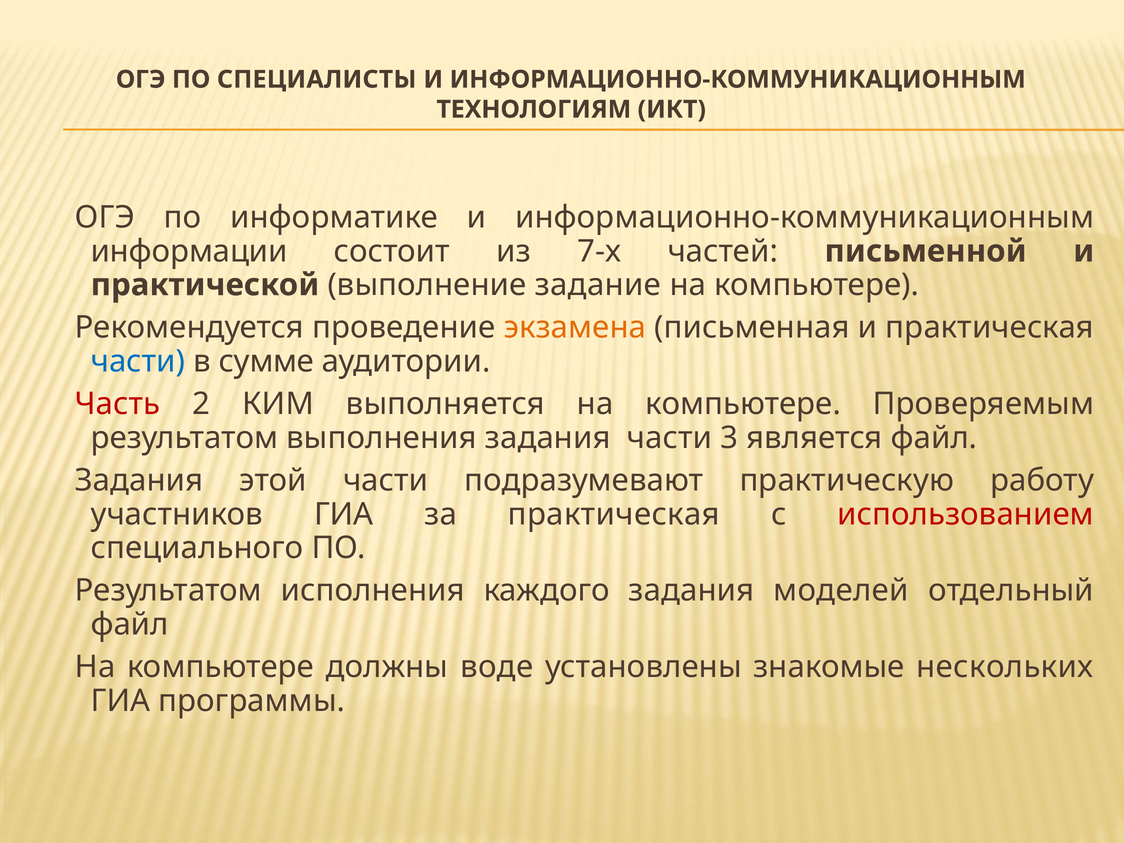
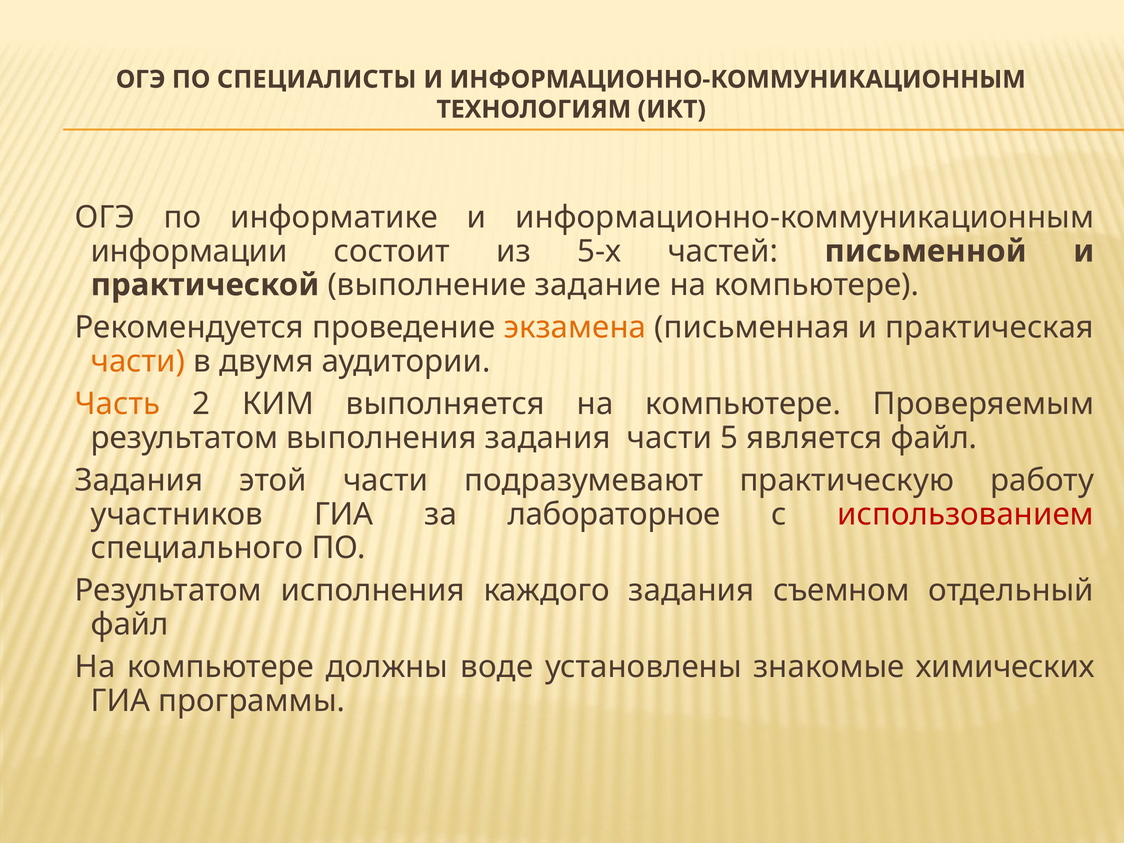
7-х: 7-х -> 5-х (599, 251)
части colour: blue -> orange (138, 361)
сумме: сумме -> двумя (266, 361)
Часть colour: red -> orange (118, 404)
3: 3 -> 5 (729, 438)
за практическая: практическая -> лабораторное (614, 514)
моделей: моделей -> съемном (841, 591)
нескольких: нескольких -> химических (1005, 667)
